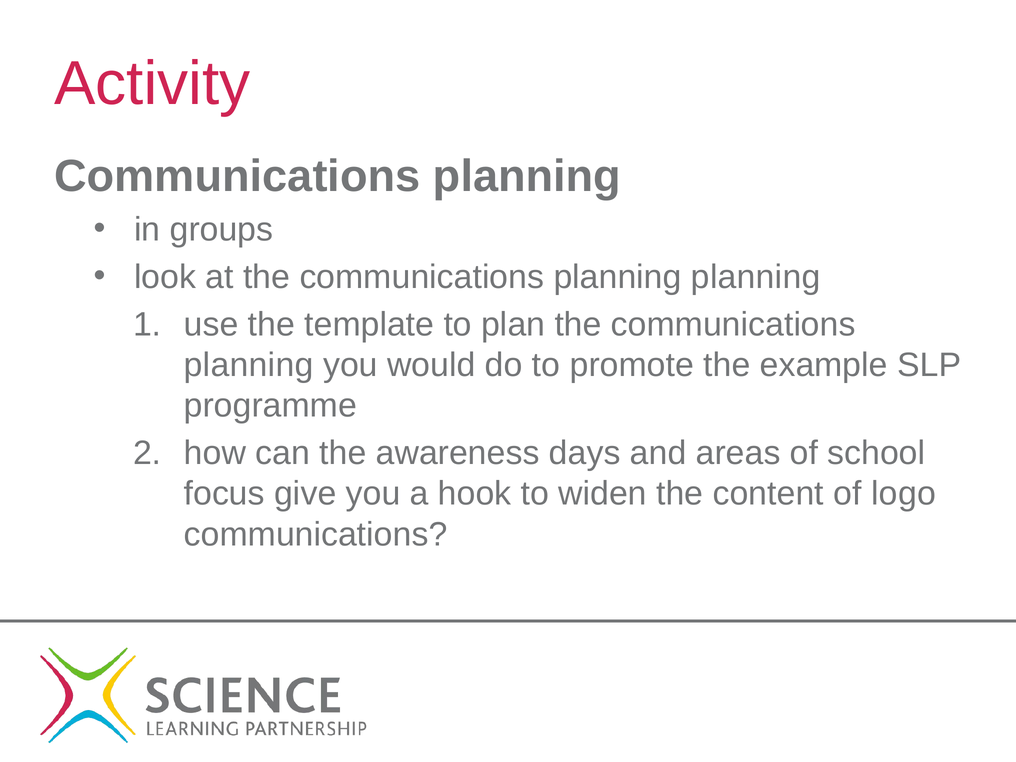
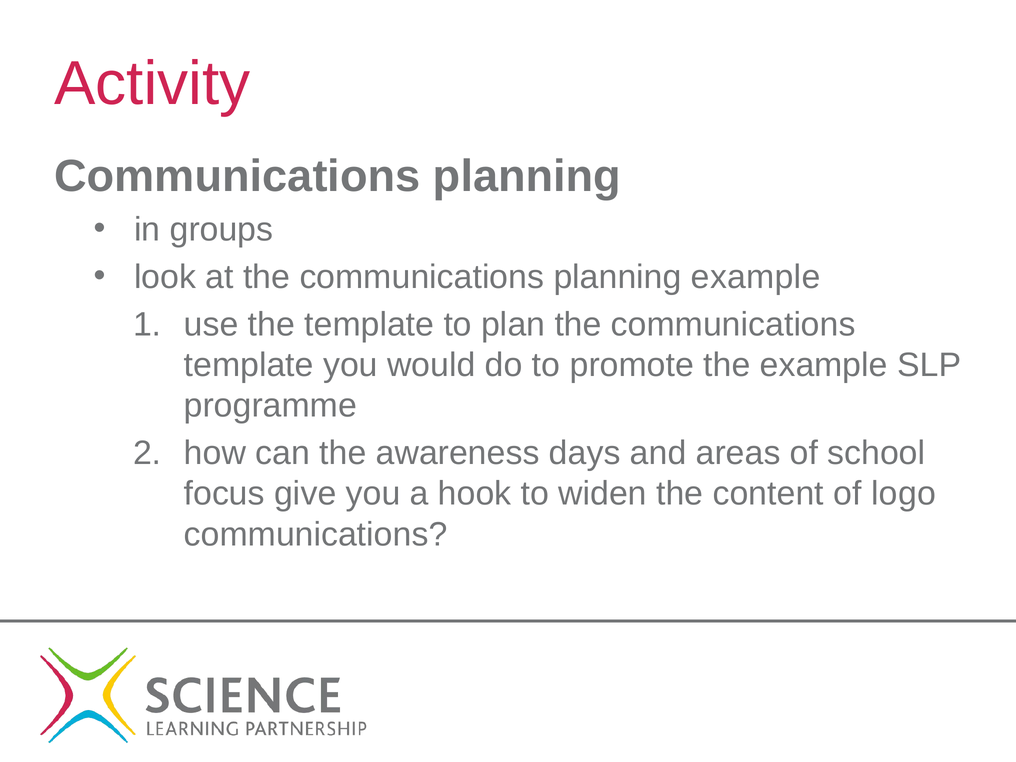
planning planning: planning -> example (756, 277)
planning: planning -> template (249, 365)
